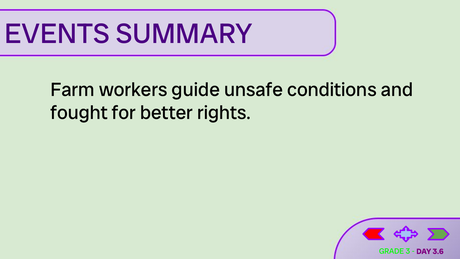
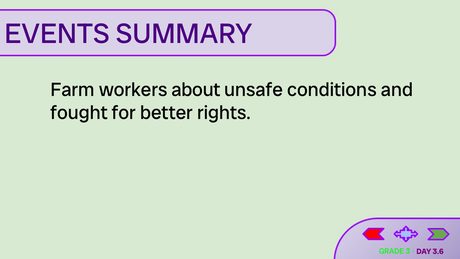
guide: guide -> about (196, 90)
